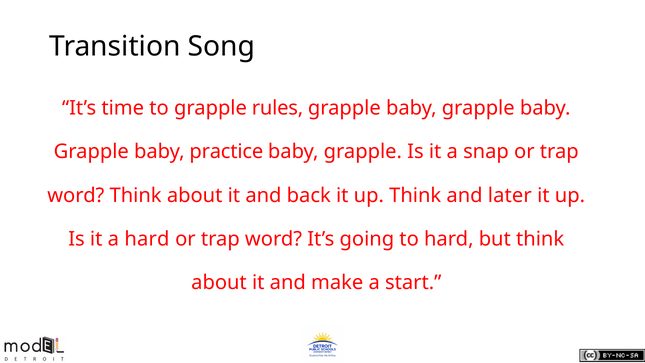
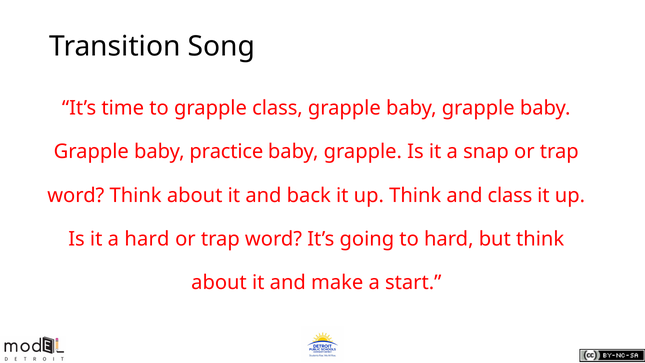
grapple rules: rules -> class (277, 108)
and later: later -> class (510, 195)
